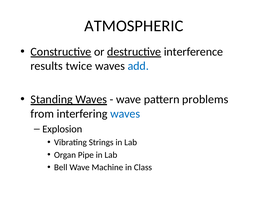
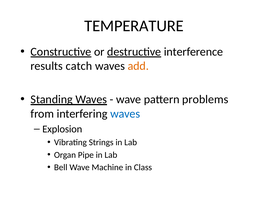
ATMOSPHERIC: ATMOSPHERIC -> TEMPERATURE (134, 26)
twice: twice -> catch (79, 66)
add colour: blue -> orange (138, 66)
